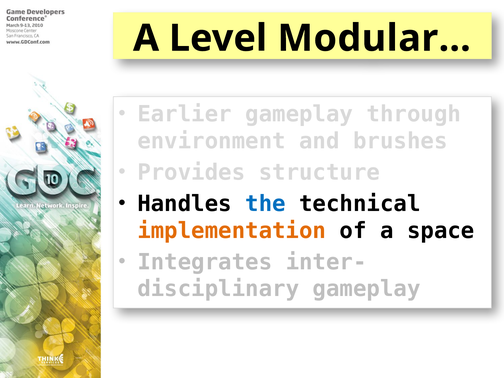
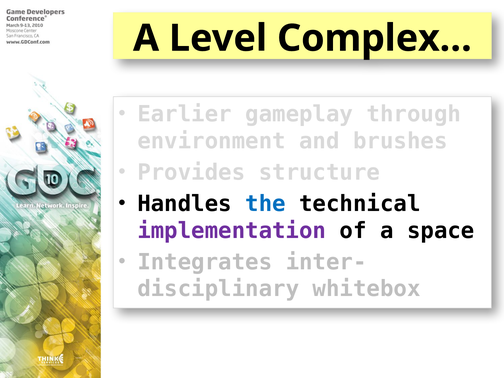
Modular…: Modular… -> Complex… (374, 38)
implementation colour: orange -> purple (232, 231)
gameplay: gameplay -> whitebox (367, 289)
